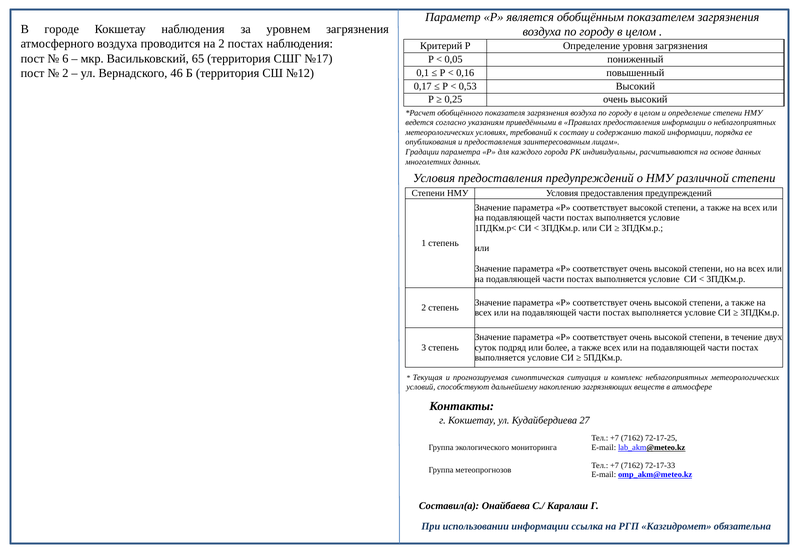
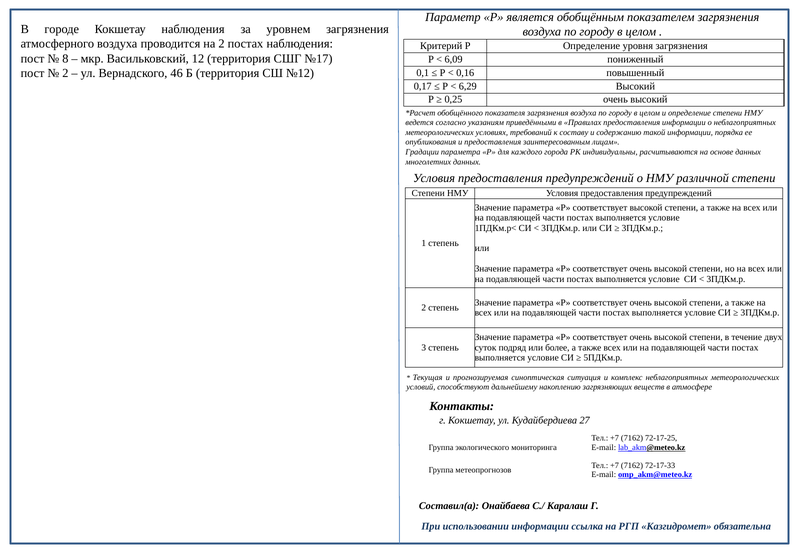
6: 6 -> 8 (65, 59)
65: 65 -> 12 (198, 59)
0,05: 0,05 -> 6,09 (454, 59)
0,53: 0,53 -> 6,29 (468, 86)
